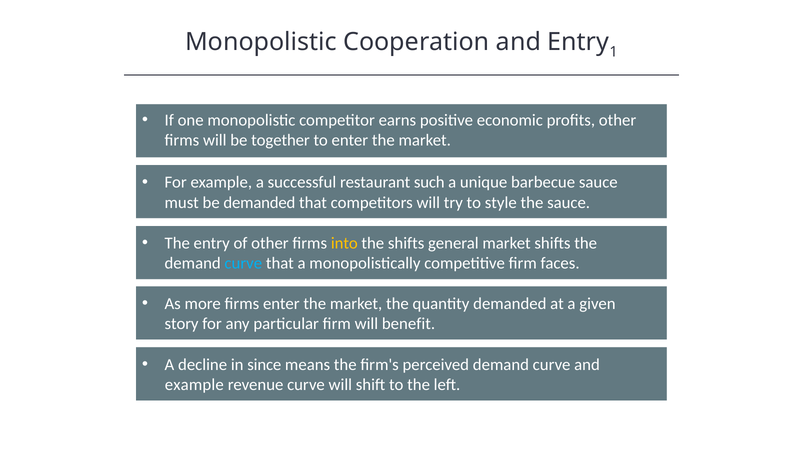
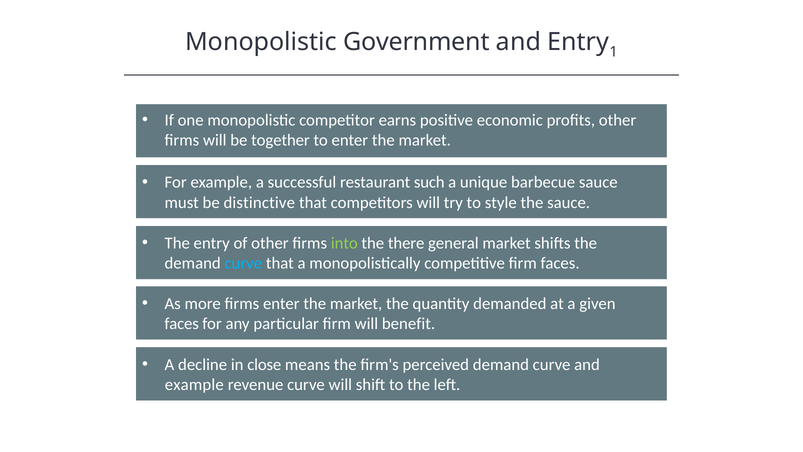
Cooperation: Cooperation -> Government (417, 42)
be demanded: demanded -> distinctive (259, 202)
into colour: yellow -> light green (344, 243)
the shifts: shifts -> there (406, 243)
story: story -> faces (182, 324)
since: since -> close (264, 364)
